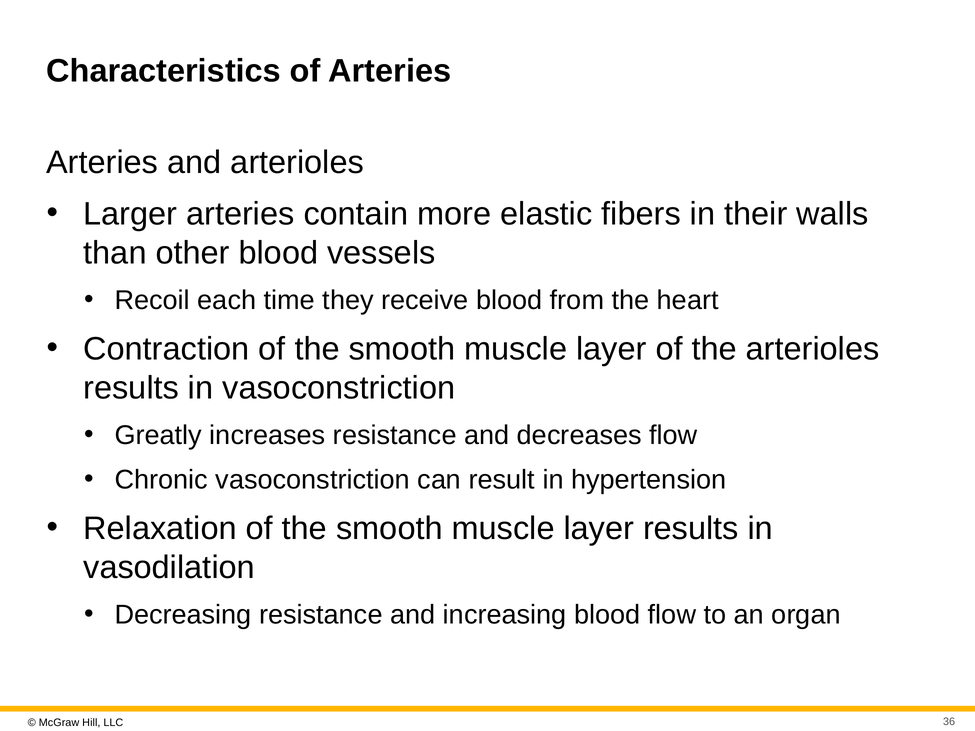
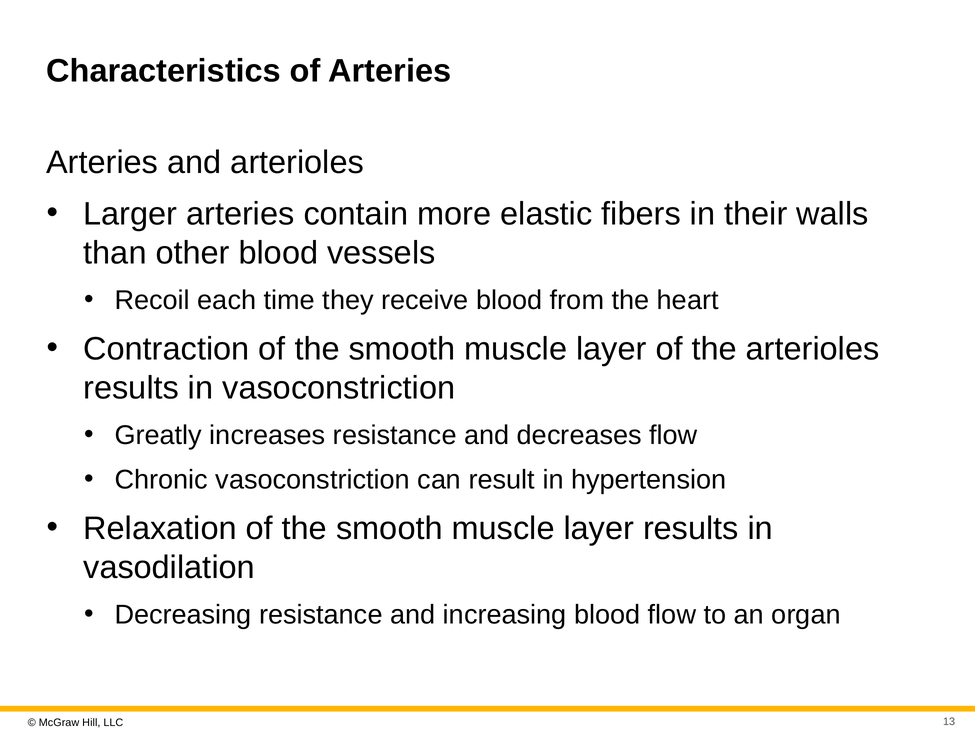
36: 36 -> 13 (949, 722)
